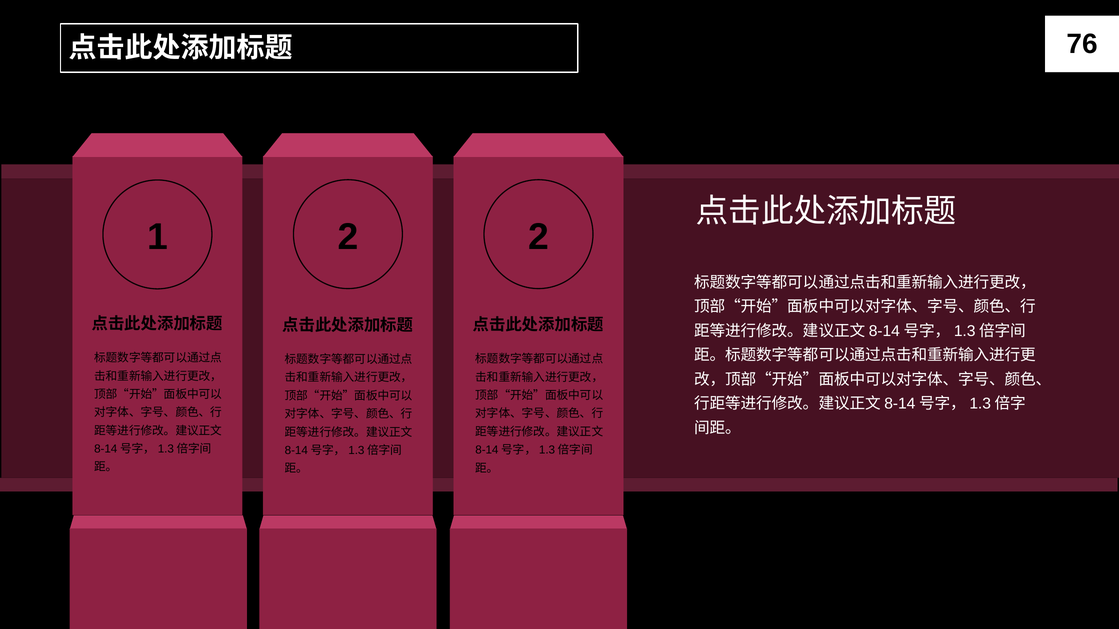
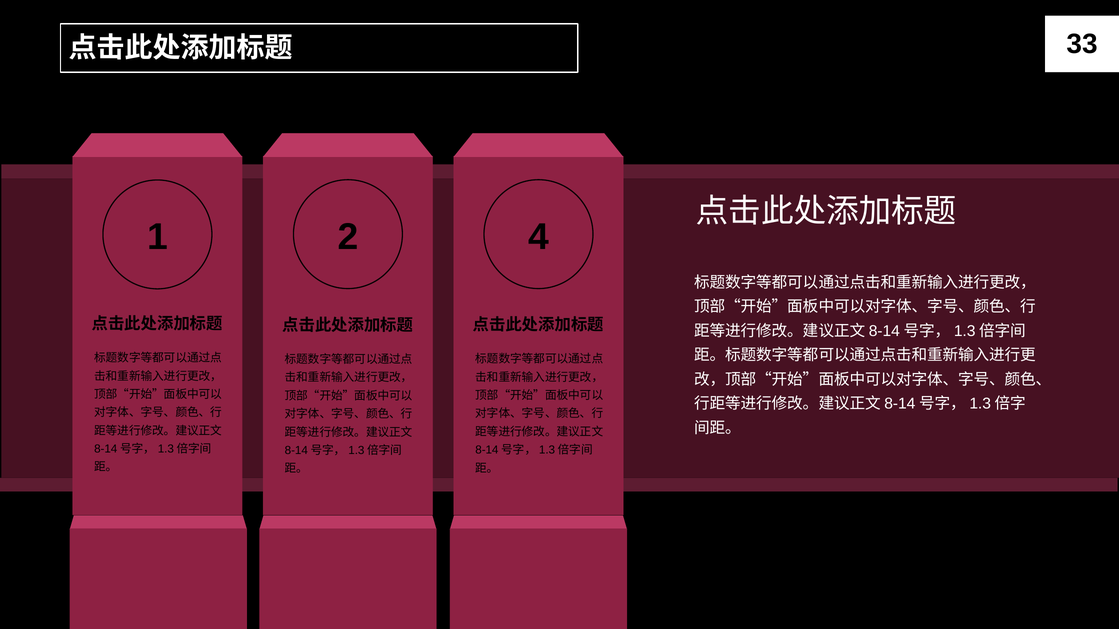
76: 76 -> 33 (1082, 44)
2 2: 2 -> 4 (538, 237)
